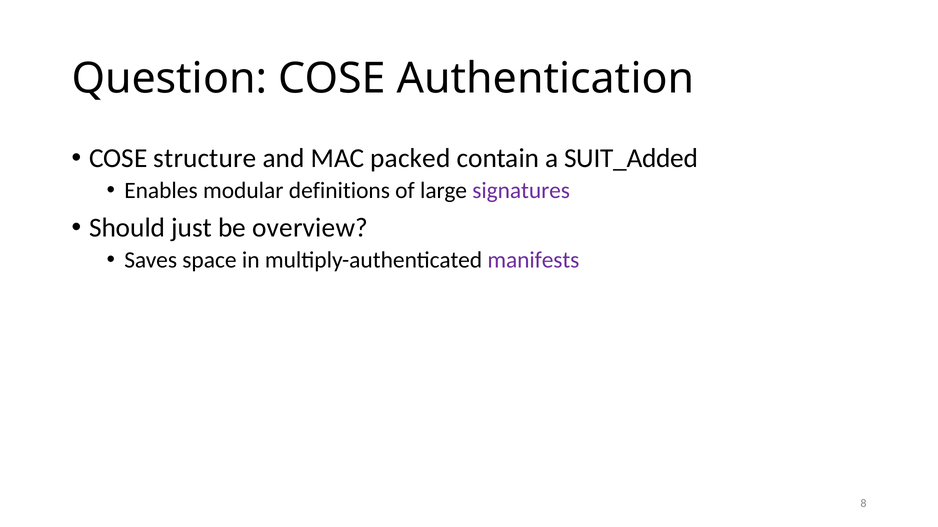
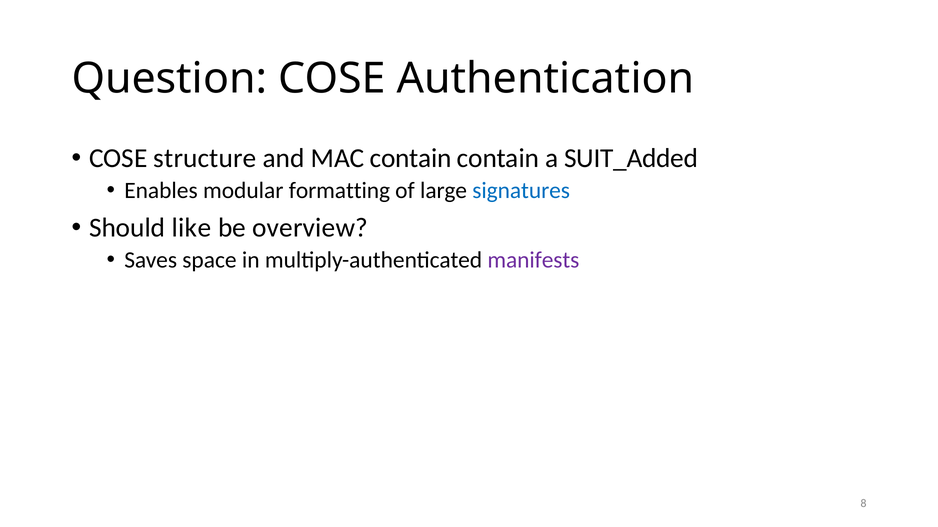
MAC packed: packed -> contain (411, 159)
definitions: definitions -> formatting (339, 191)
signatures colour: purple -> blue (521, 191)
just: just -> like (192, 228)
